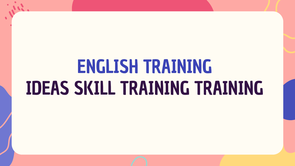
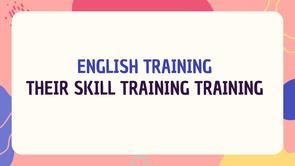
IDEAS: IDEAS -> THEIR (47, 89)
